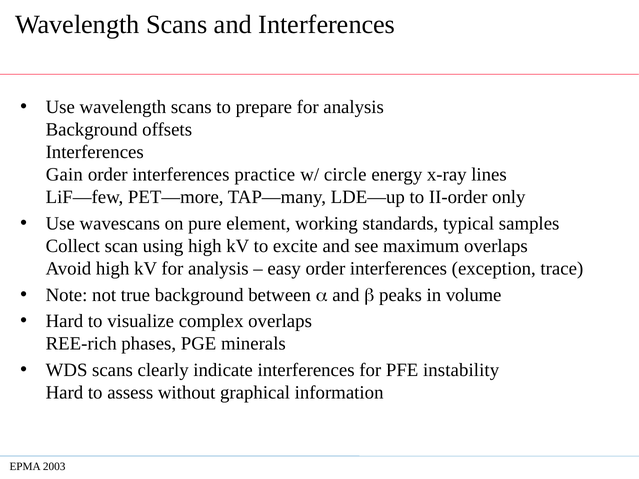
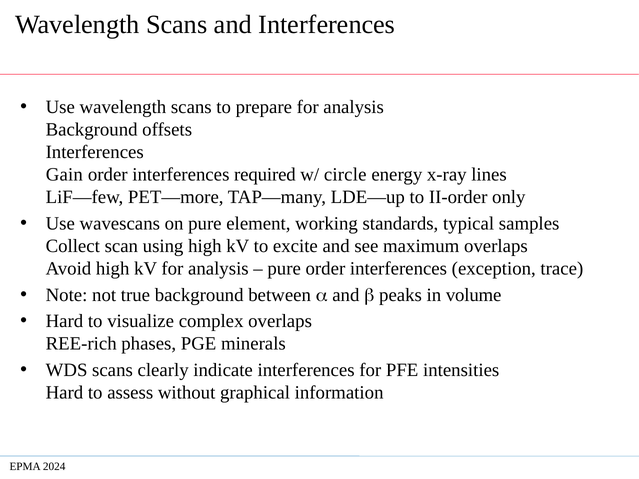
practice: practice -> required (265, 175)
easy: easy -> pure (284, 269)
instability: instability -> intensities (461, 370)
2003: 2003 -> 2024 (54, 467)
